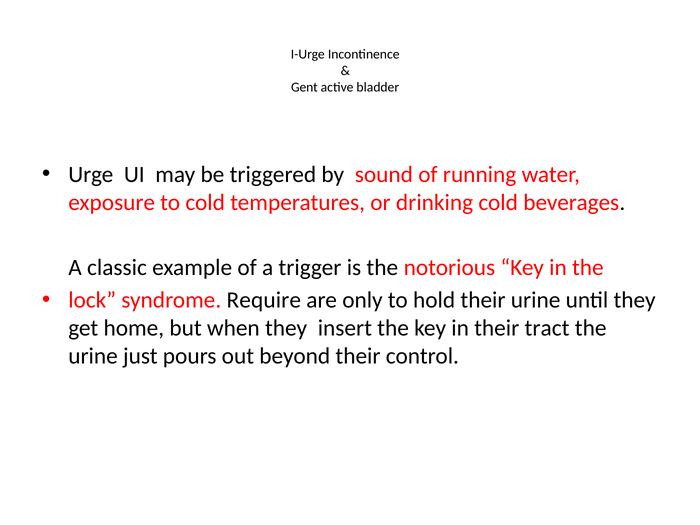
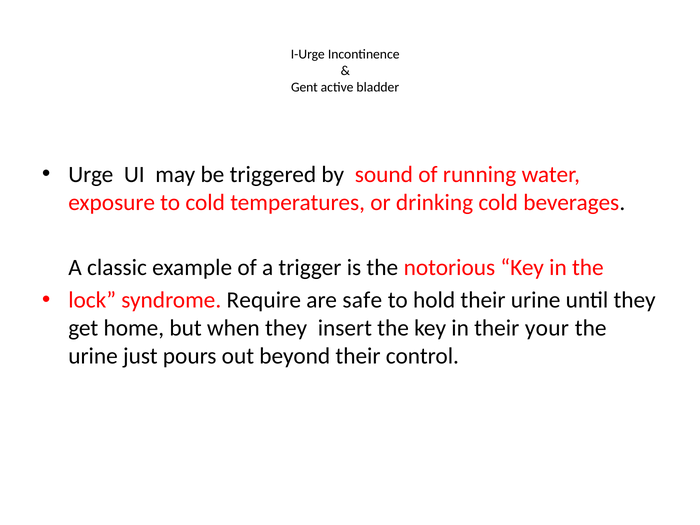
only: only -> safe (362, 300)
tract: tract -> your (547, 328)
